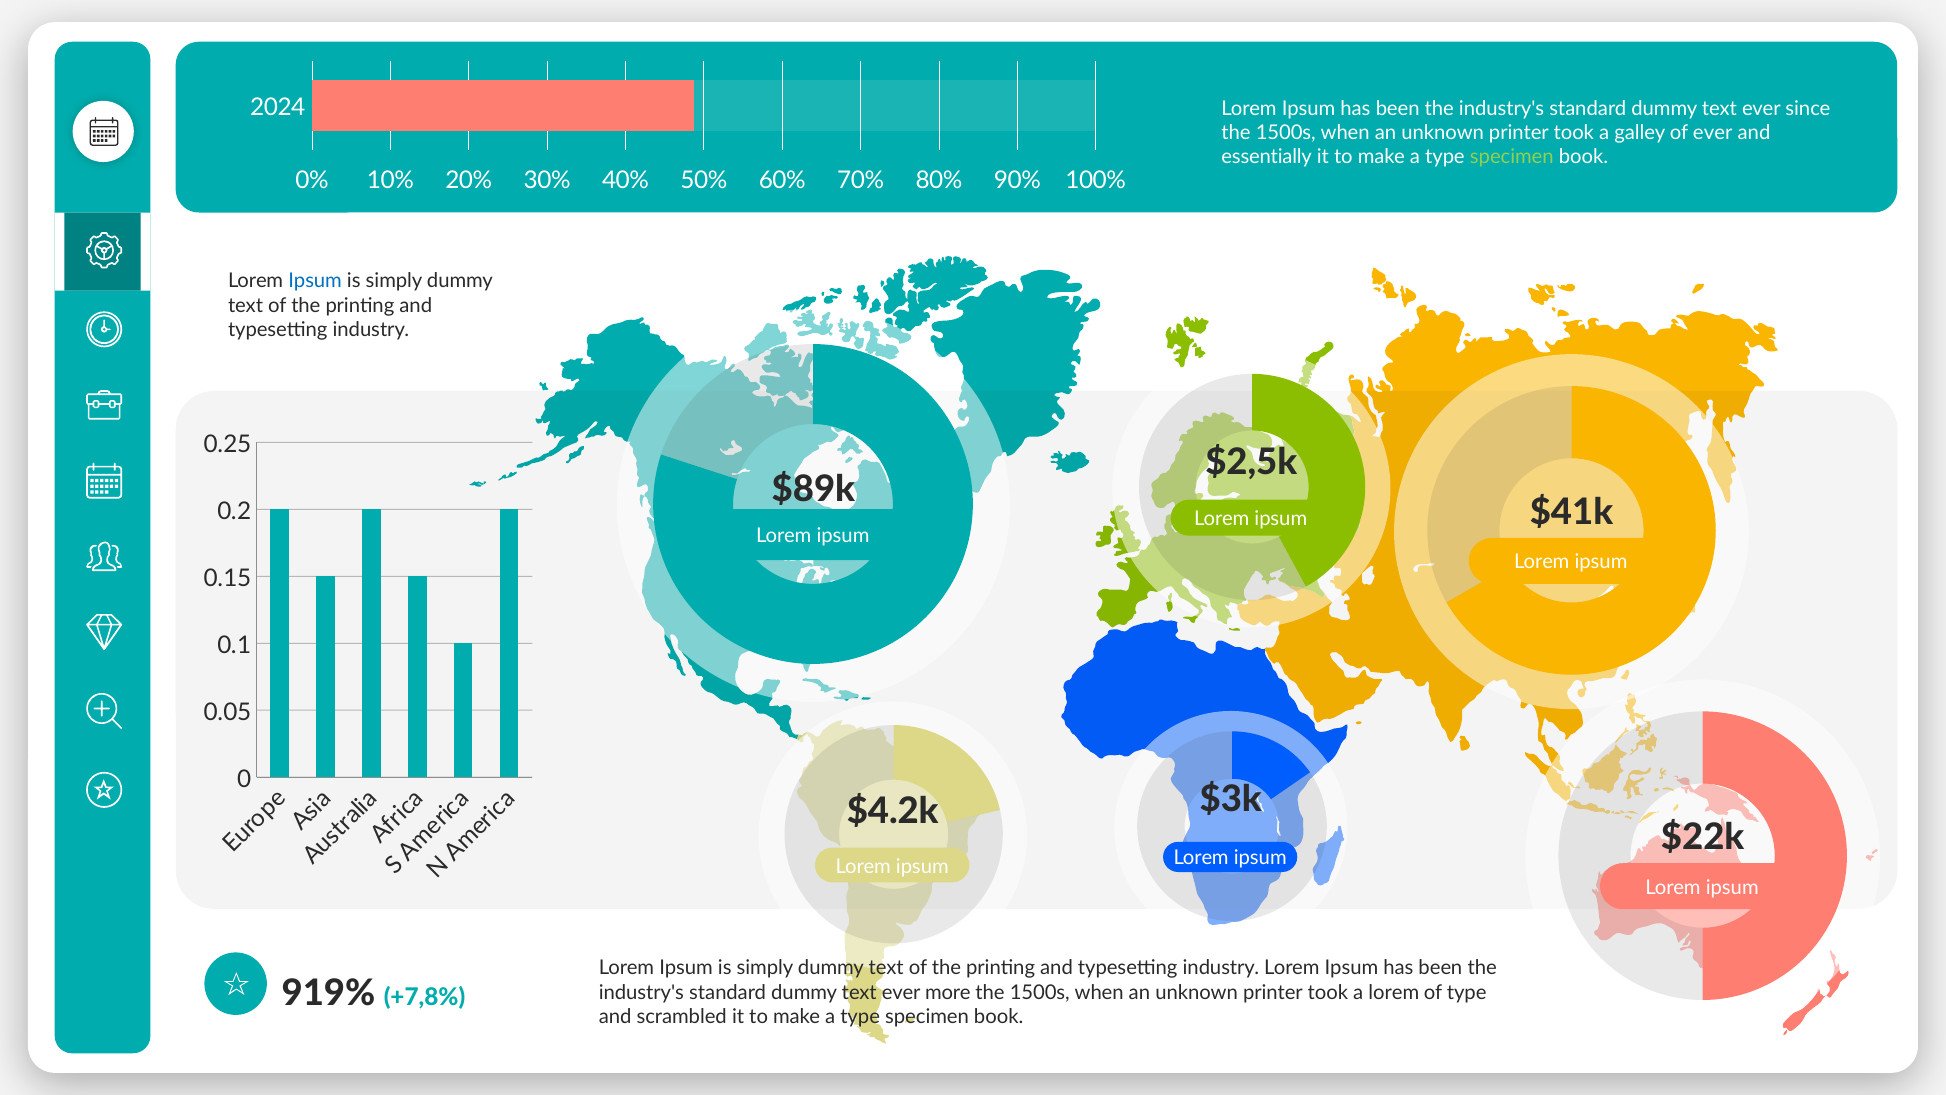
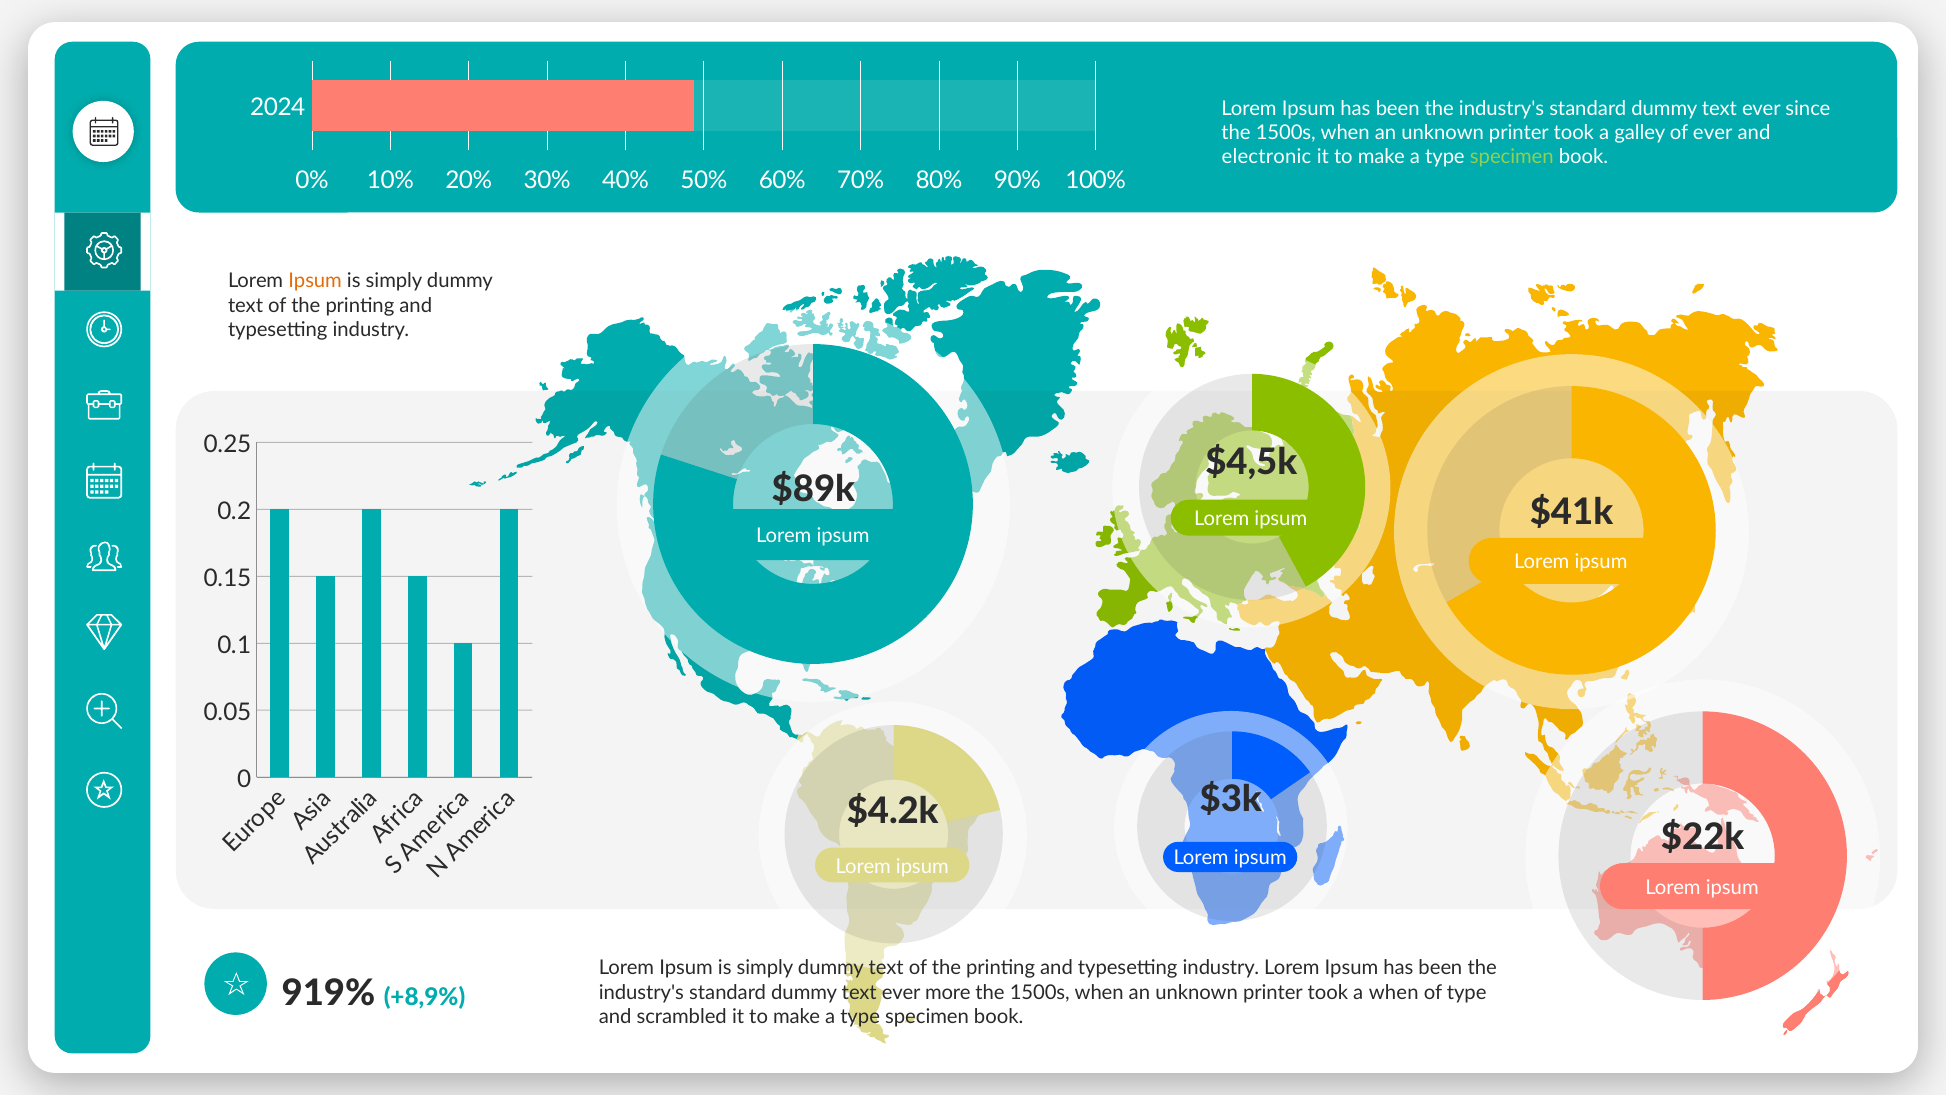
essentially: essentially -> electronic (1266, 157)
Ipsum colour: blue -> orange (315, 281)
$2,5k: $2,5k -> $4,5k (1251, 463)
+7,8%: +7,8% -> +8,9% (425, 997)
a lorem: lorem -> when (1394, 992)
